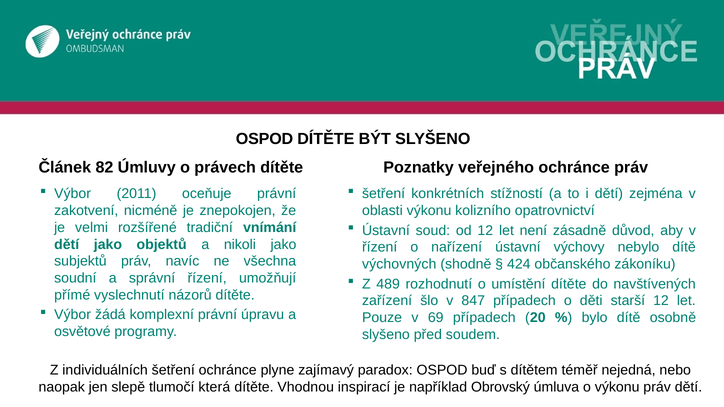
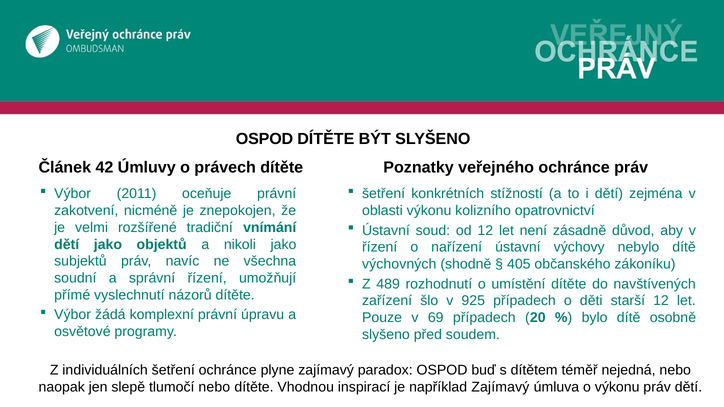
82: 82 -> 42 (104, 168)
424: 424 -> 405 (519, 264)
847: 847 -> 925 (473, 301)
tlumočí která: která -> nebo (214, 387)
například Obrovský: Obrovský -> Zajímavý (500, 387)
